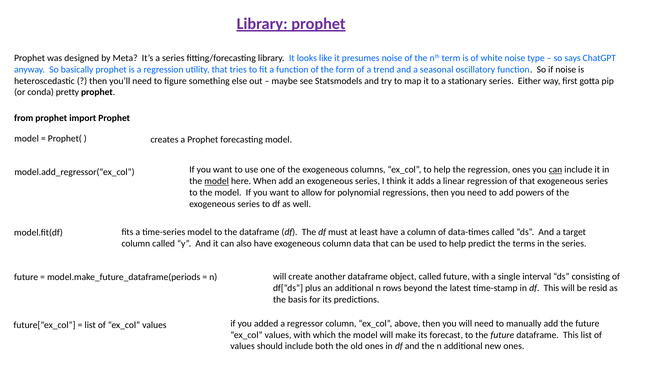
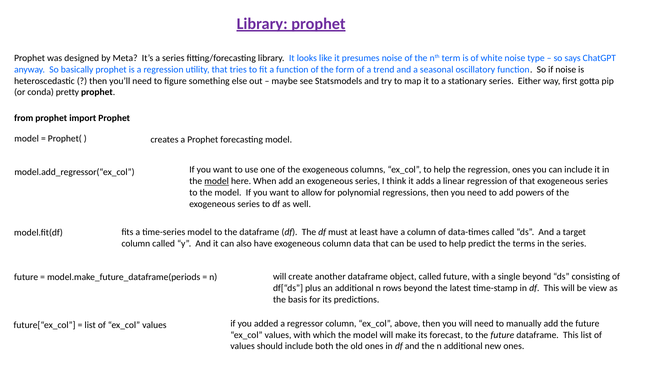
can underline: present -> none (555, 170)
single interval: interval -> beyond (537, 277)
resid: resid -> view (598, 288)
